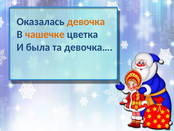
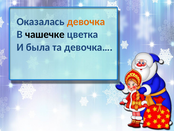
чашечке colour: orange -> black (45, 34)
